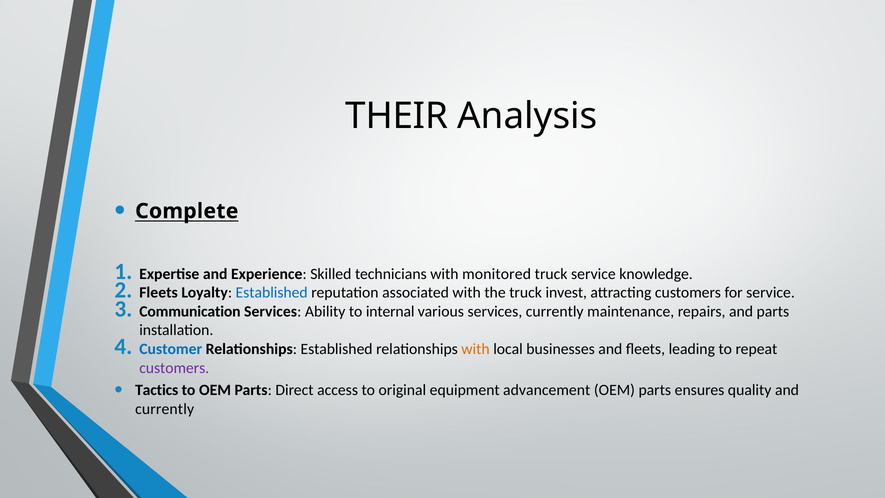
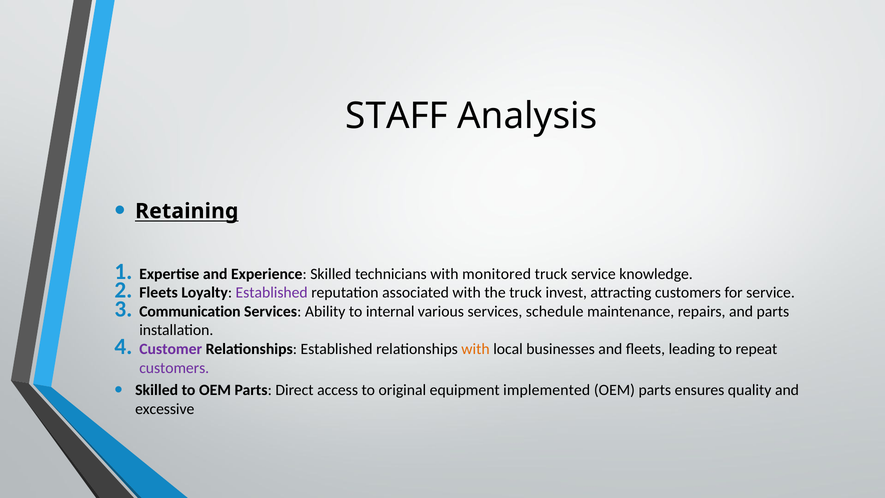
THEIR: THEIR -> STAFF (397, 116)
Complete: Complete -> Retaining (187, 211)
Established colour: blue -> purple (272, 293)
services currently: currently -> schedule (555, 311)
Customer colour: blue -> purple (171, 349)
Tactics: Tactics -> Skilled (157, 390)
advancement: advancement -> implemented (547, 390)
currently: currently -> excessive (165, 409)
